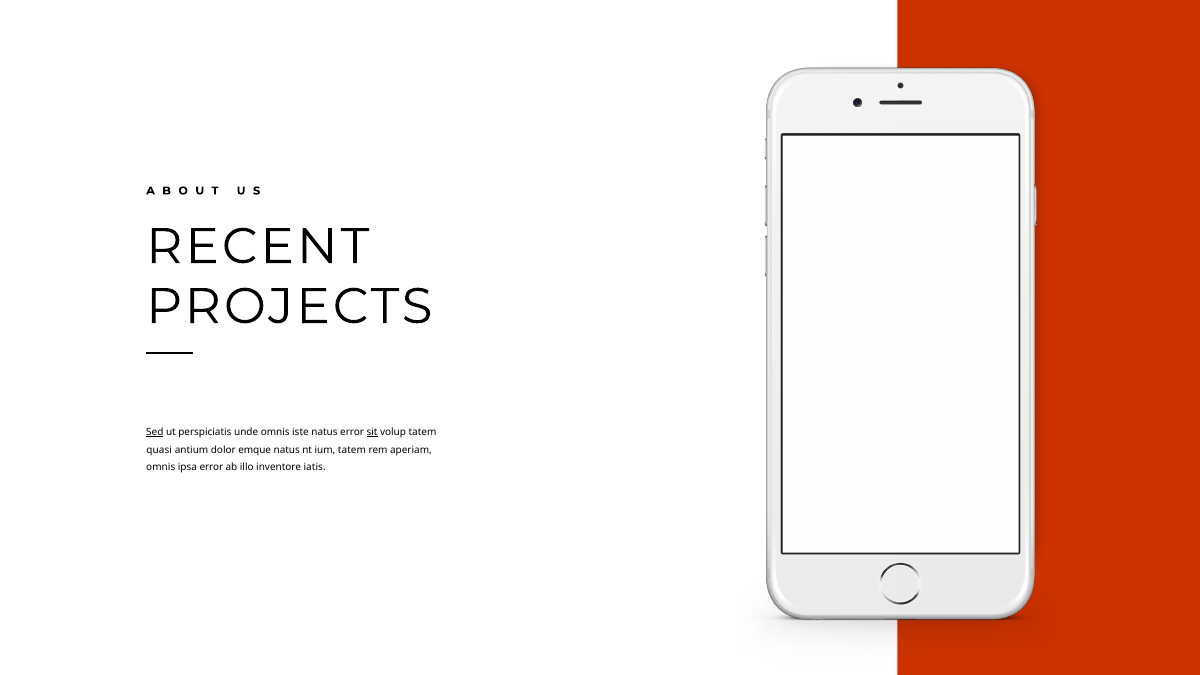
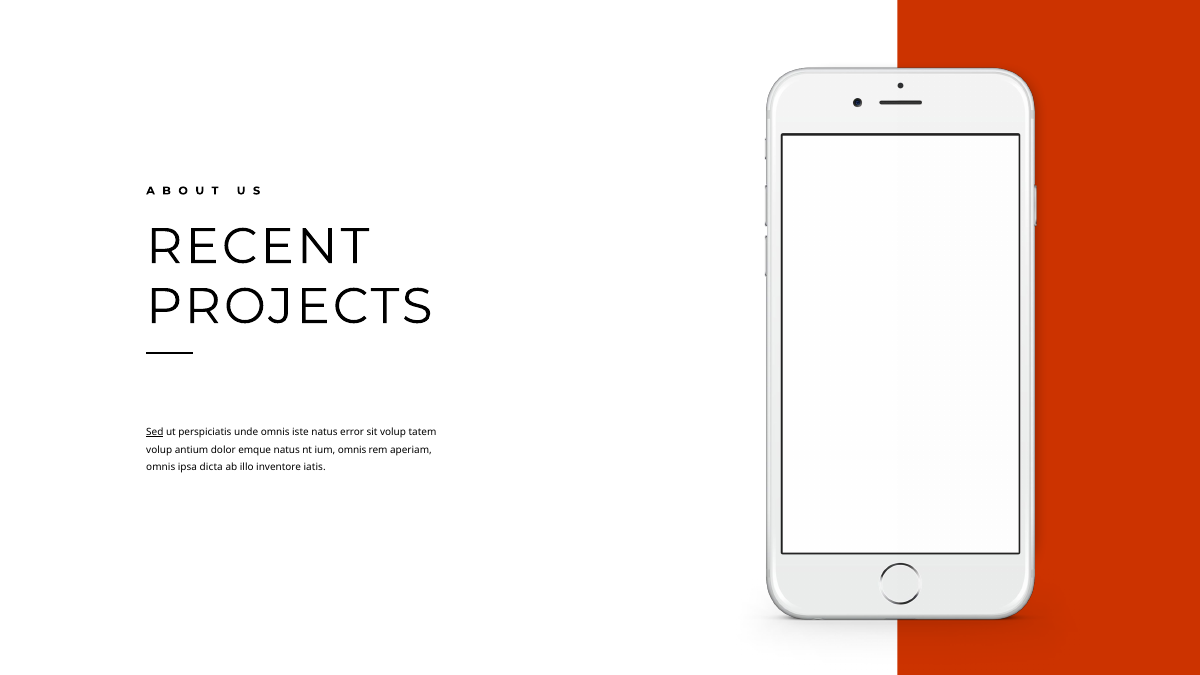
sit underline: present -> none (372, 432)
quasi: quasi -> volup (159, 450)
ium tatem: tatem -> omnis (352, 450)
ipsa error: error -> dicta (211, 468)
